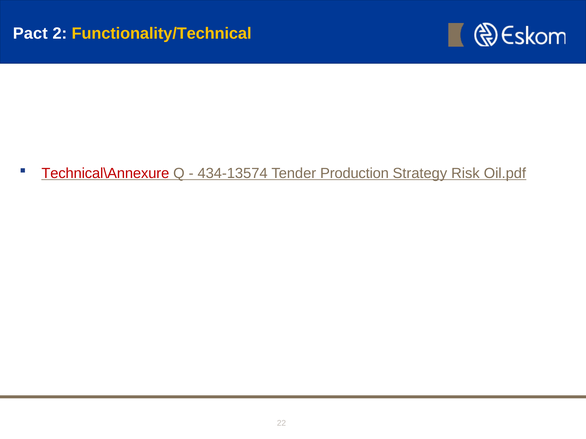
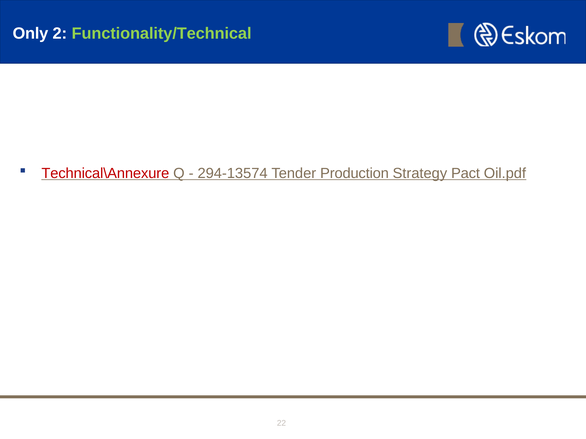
Pact: Pact -> Only (30, 33)
Functionality/Technical colour: yellow -> light green (162, 33)
434-13574: 434-13574 -> 294-13574 (233, 173)
Risk: Risk -> Pact (466, 173)
